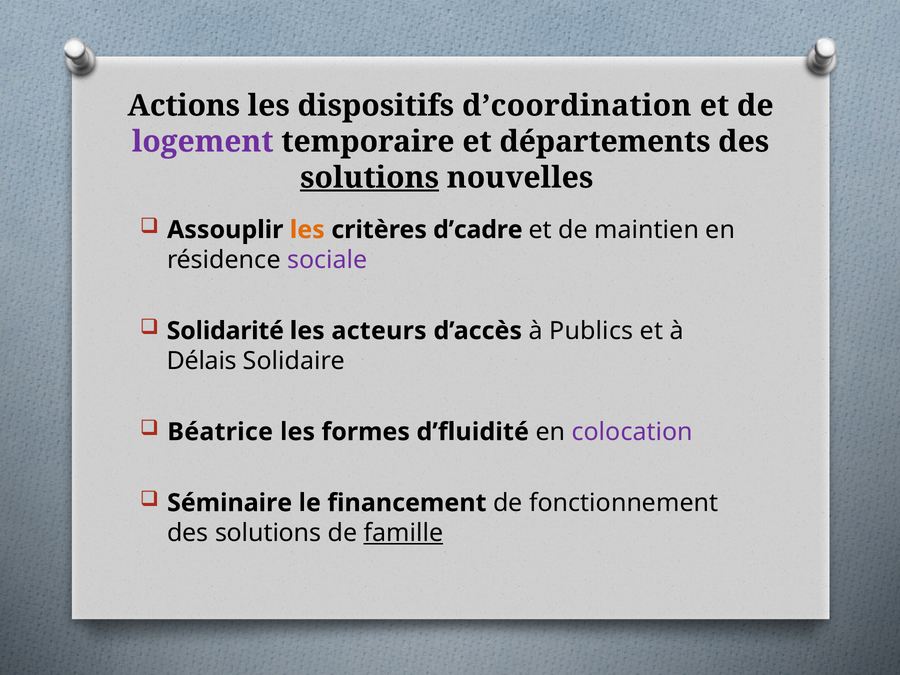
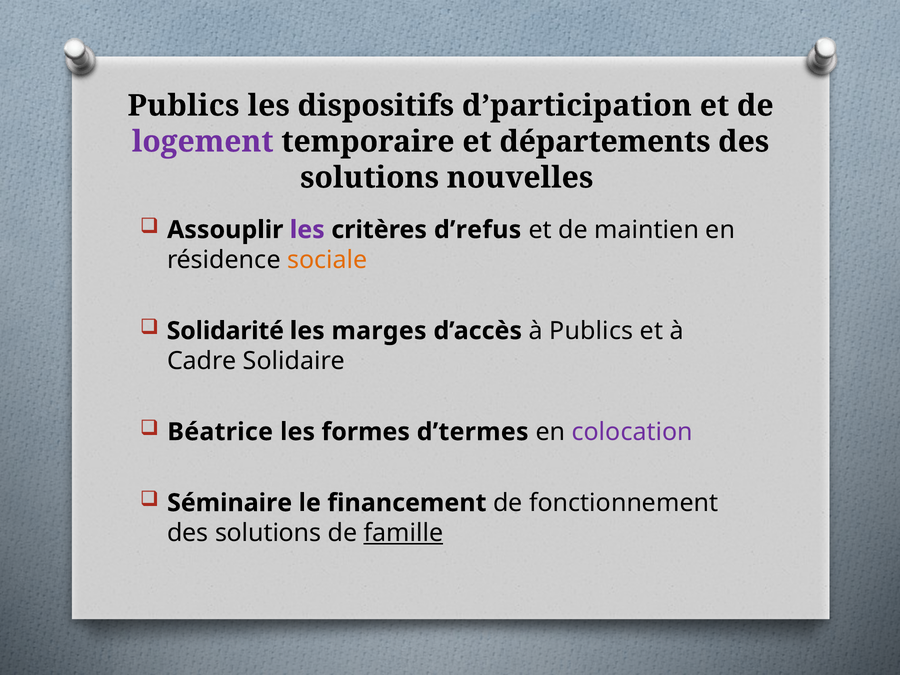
Actions: Actions -> Publics (183, 106)
d’coordination: d’coordination -> d’participation (577, 106)
solutions underline: present -> none (370, 178)
les colour: orange -> purple (307, 230)
d’cadre: d’cadre -> d’refus (478, 230)
sociale colour: purple -> orange (327, 260)
acteurs: acteurs -> marges (379, 331)
Délais: Délais -> Cadre (202, 361)
d’fluidité: d’fluidité -> d’termes (473, 432)
